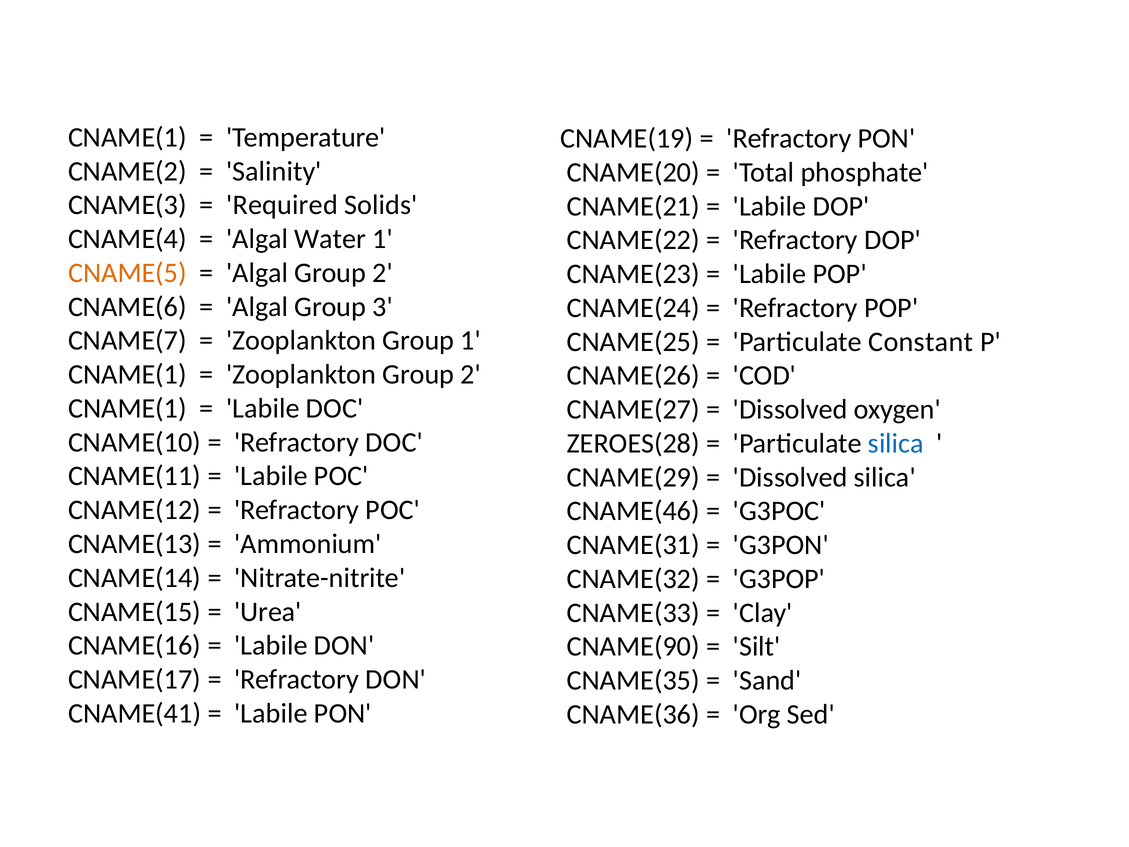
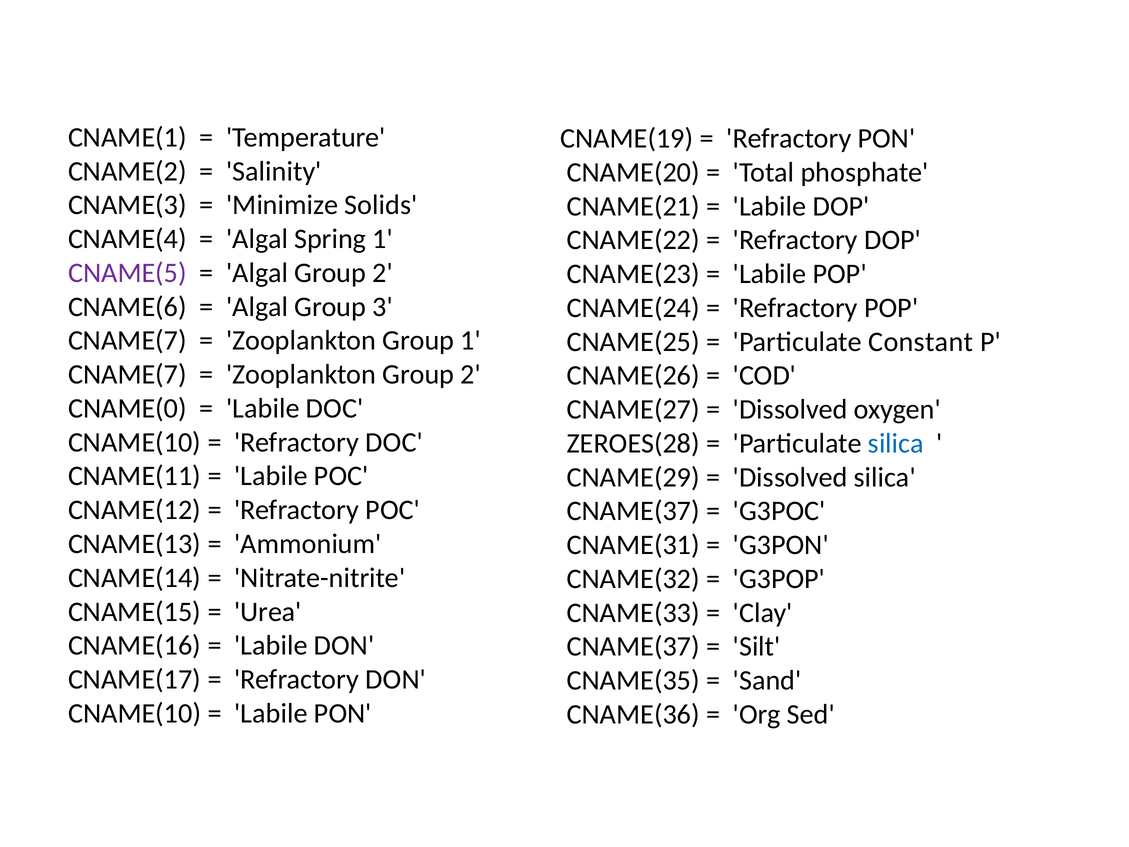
Required: Required -> Minimize (282, 205)
Water: Water -> Spring (330, 239)
CNAME(5 colour: orange -> purple (127, 273)
CNAME(1: CNAME(1 -> CNAME(7 (127, 374)
CNAME(1: CNAME(1 -> CNAME(0 (127, 408)
CNAME(46: CNAME(46 -> CNAME(37 (633, 511)
CNAME(90: CNAME(90 -> CNAME(37 (633, 646)
CNAME(41: CNAME(41 -> CNAME(10 (135, 713)
